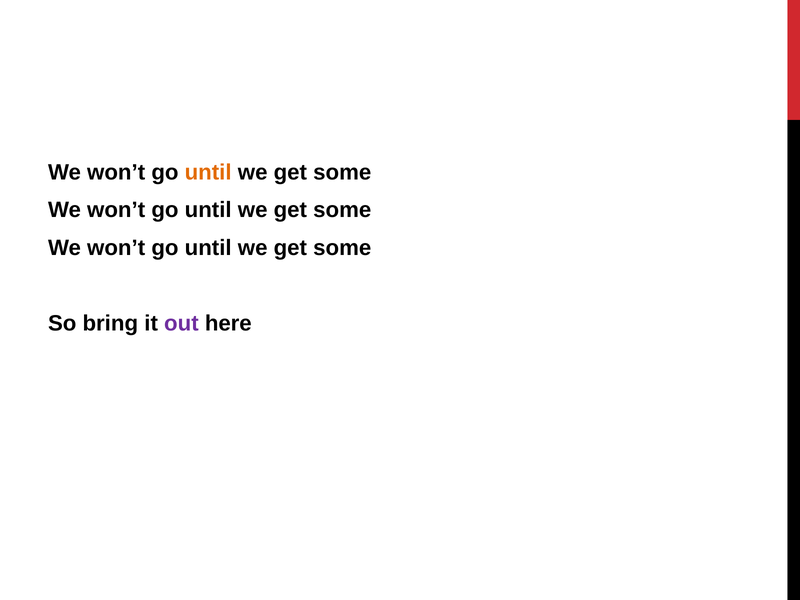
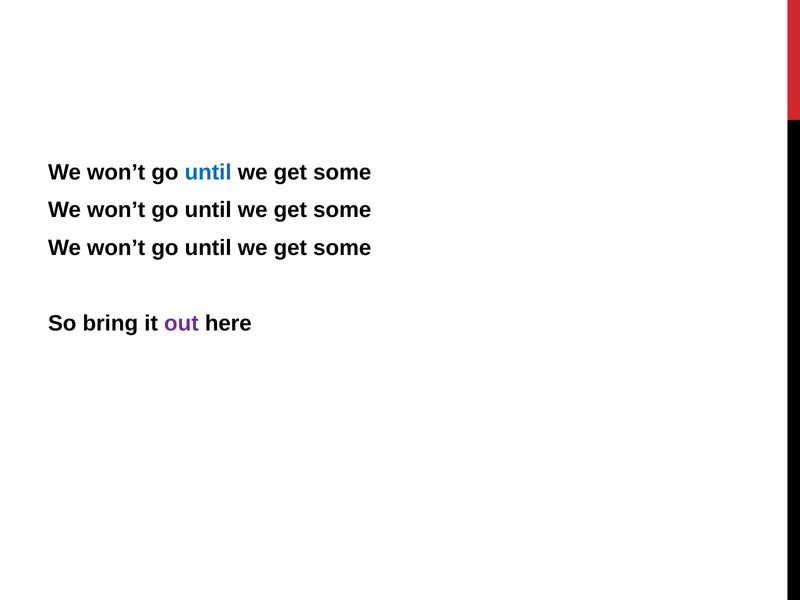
until colour: orange -> blue (208, 172)
